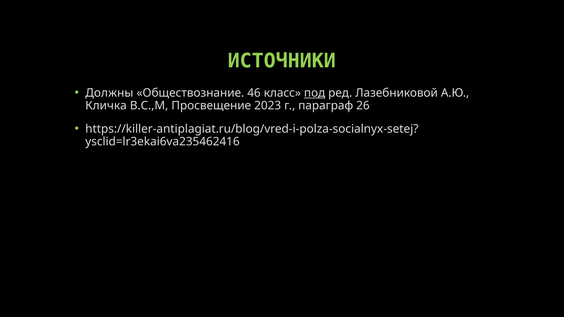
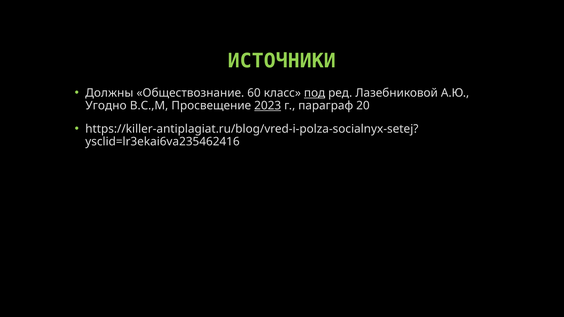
46: 46 -> 60 (254, 93)
Кличка: Кличка -> Угодно (106, 106)
2023 underline: none -> present (268, 106)
26: 26 -> 20 (363, 106)
